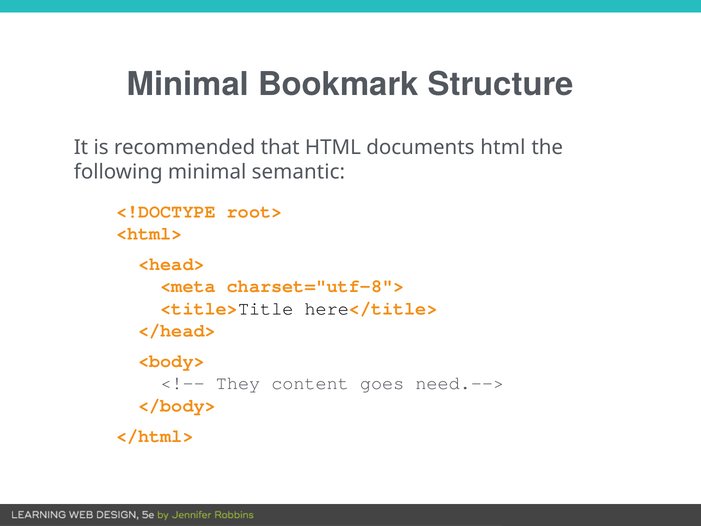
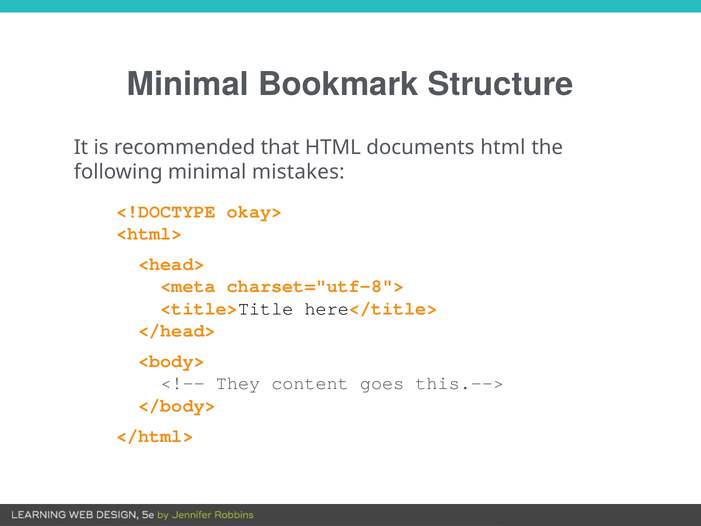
semantic: semantic -> mistakes (298, 172)
root>: root> -> okay> (255, 211)
need.-->: need.--> -> this.--> (460, 383)
